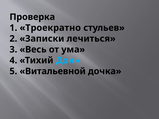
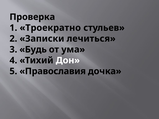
Весь: Весь -> Будь (33, 50)
Дон colour: light blue -> white (68, 60)
Витальевной: Витальевной -> Православия (53, 71)
